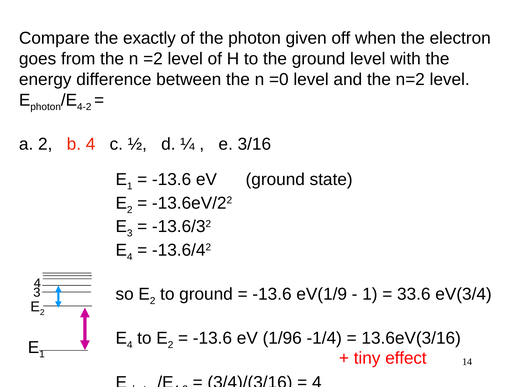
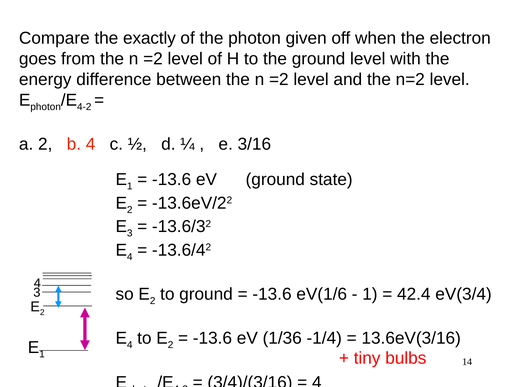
between the n =0: =0 -> =2 (279, 79)
eV(1/9: eV(1/9 -> eV(1/6 (322, 294)
33.6: 33.6 -> 42.4 (414, 294)
1/96: 1/96 -> 1/36 (282, 338)
effect: effect -> bulbs (406, 358)
